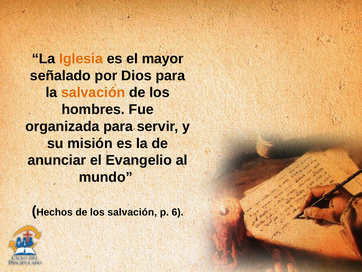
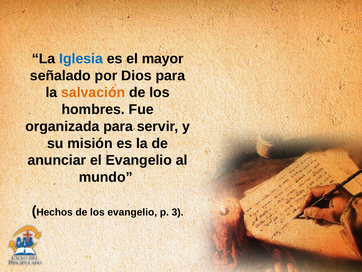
Iglesia colour: orange -> blue (81, 59)
los salvación: salvación -> evangelio (132, 212)
6: 6 -> 3 (178, 212)
